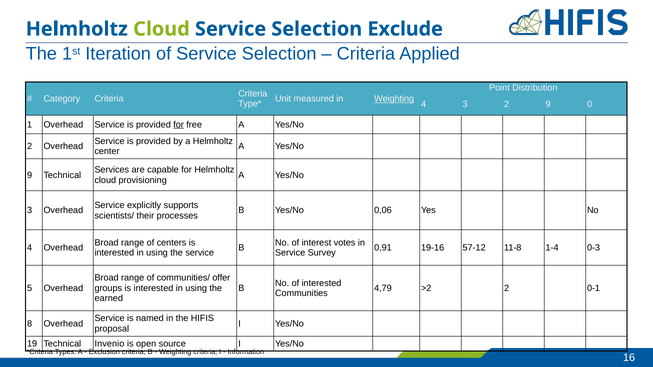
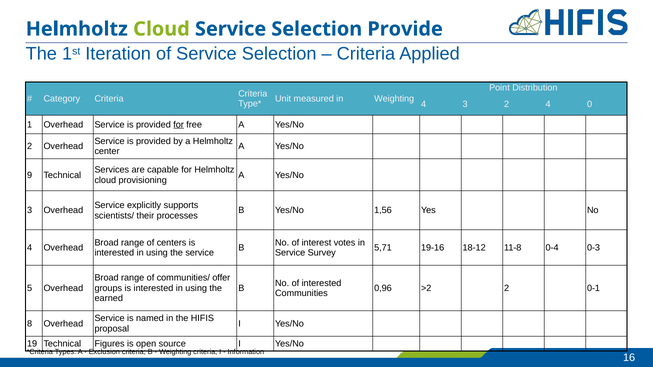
Exclude: Exclude -> Provide (405, 29)
Weighting underline: present -> none (394, 99)
2 9: 9 -> 4 (548, 105)
0,06: 0,06 -> 1,56 (383, 211)
0,91: 0,91 -> 5,71 (383, 248)
57-12: 57-12 -> 18-12 (474, 248)
1-4: 1-4 -> 0-4 (552, 248)
4,79: 4,79 -> 0,96 (383, 288)
Invenio: Invenio -> Figures (110, 344)
